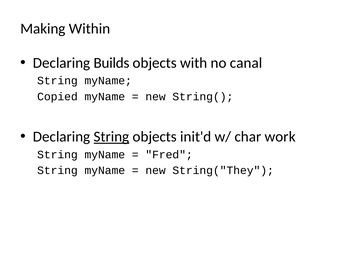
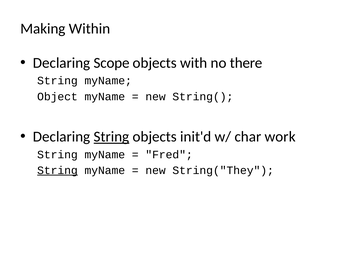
Builds: Builds -> Scope (112, 63)
canal: canal -> there (246, 63)
Copied: Copied -> Object (57, 96)
String underline: none -> present (57, 170)
